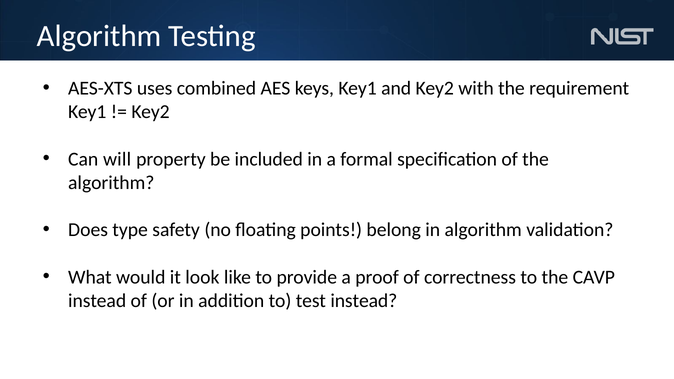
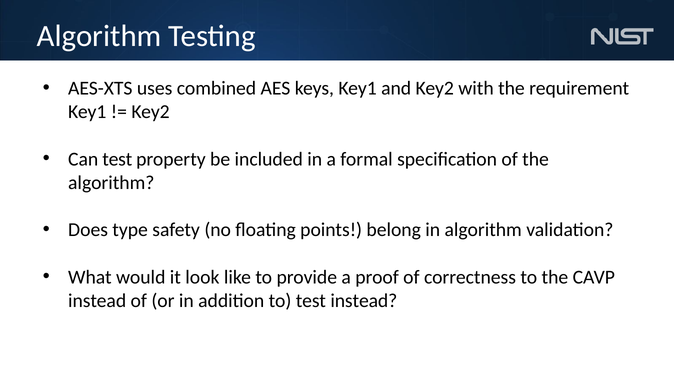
Can will: will -> test (117, 159)
